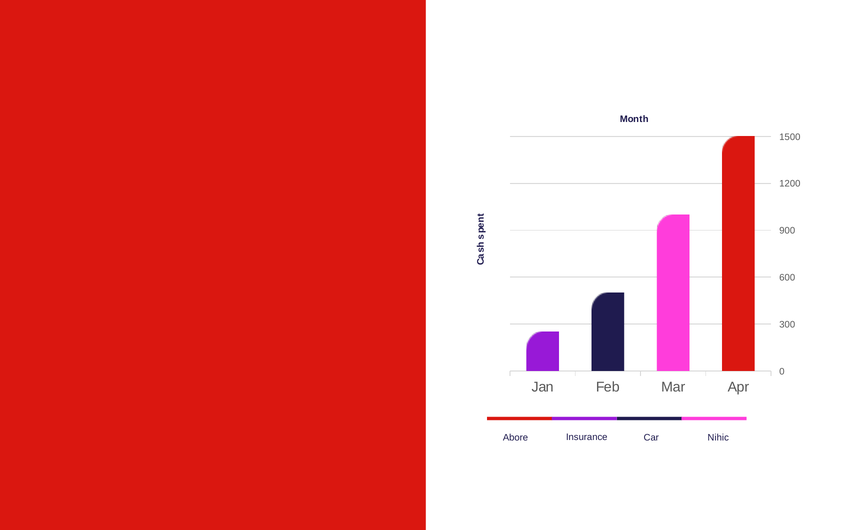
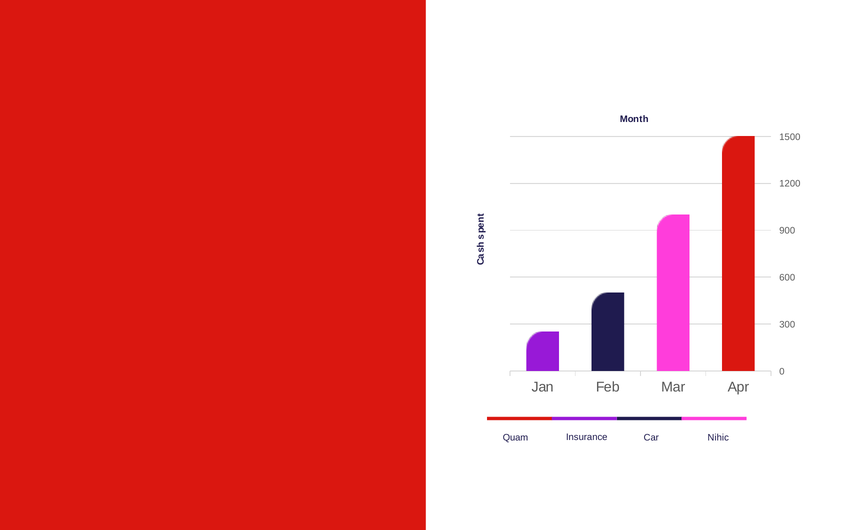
Abore: Abore -> Quam (516, 438)
